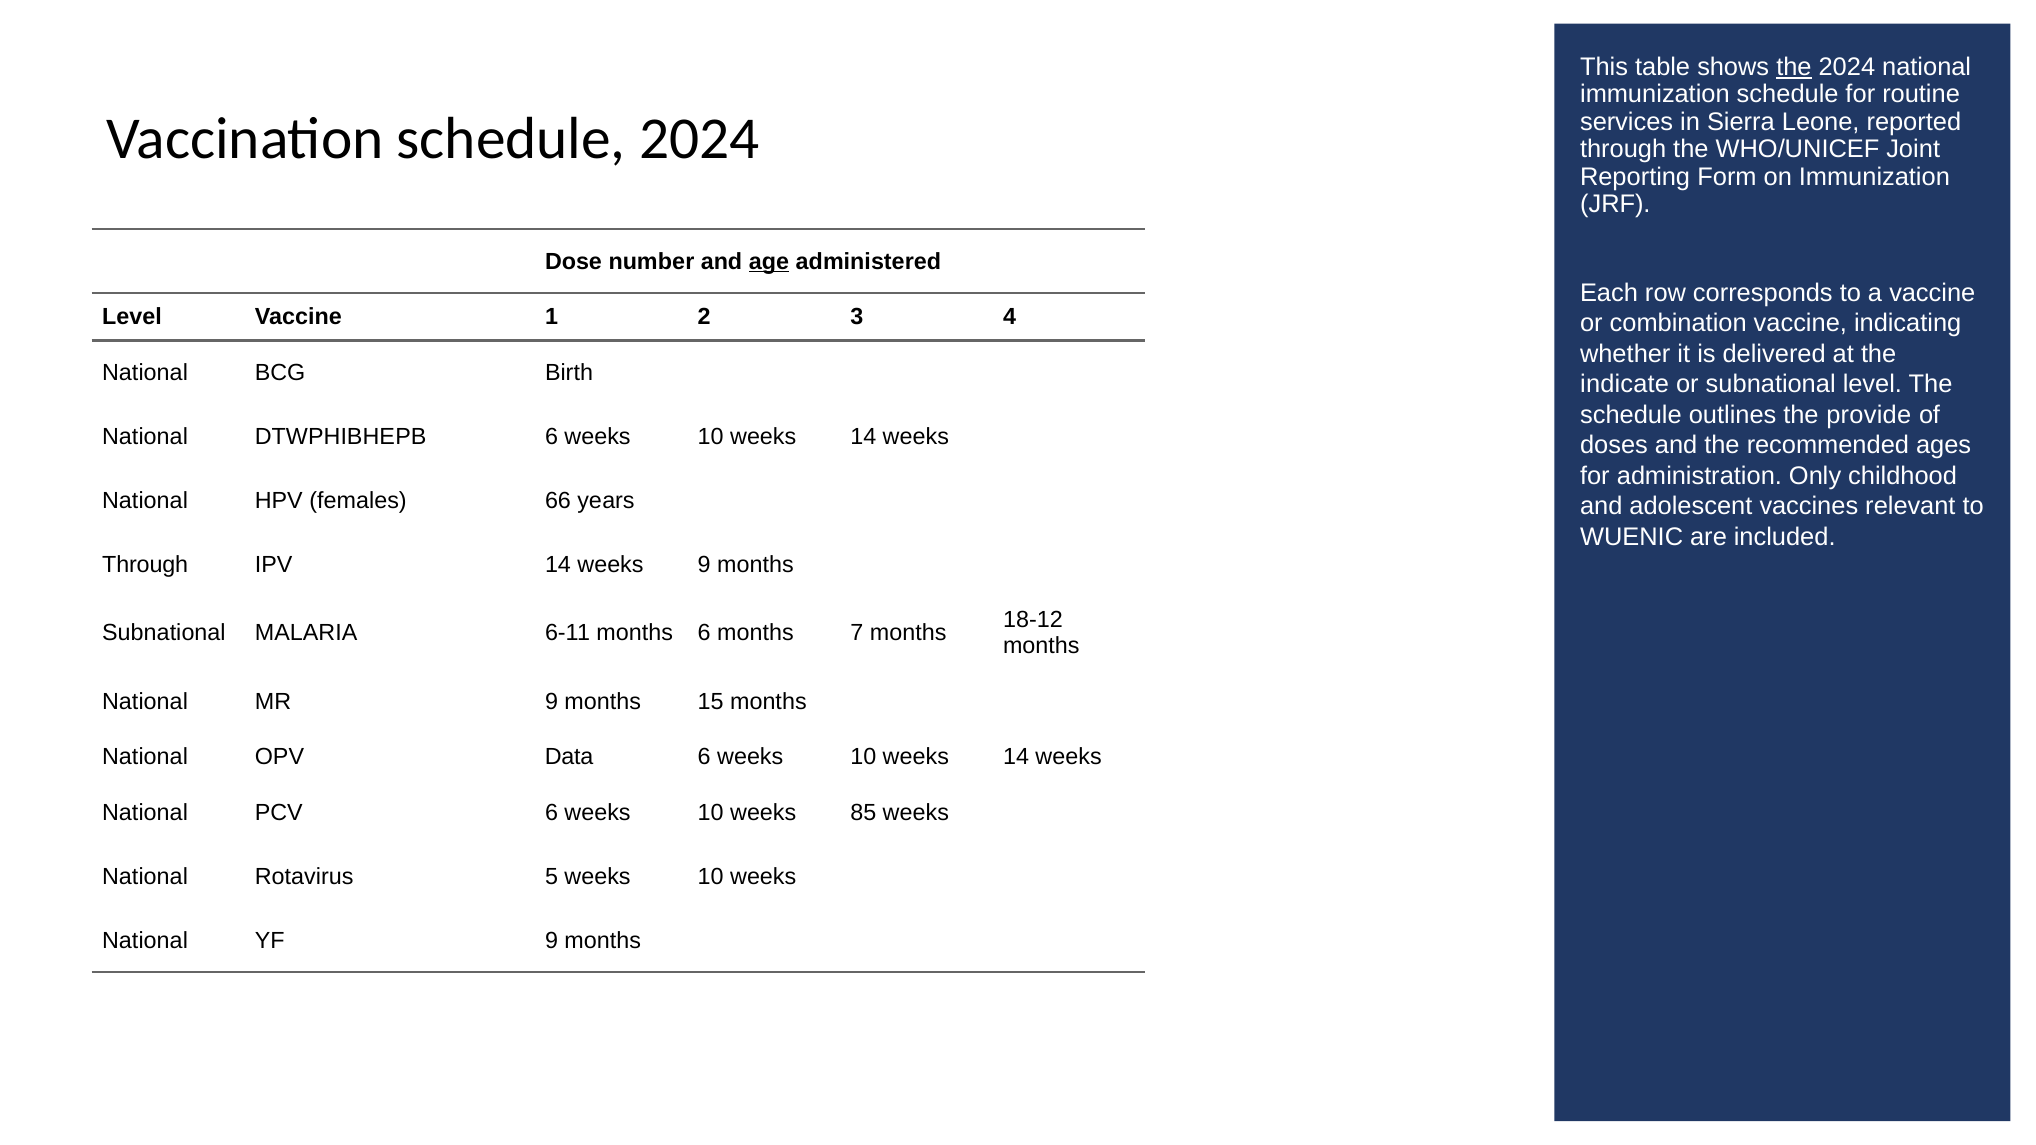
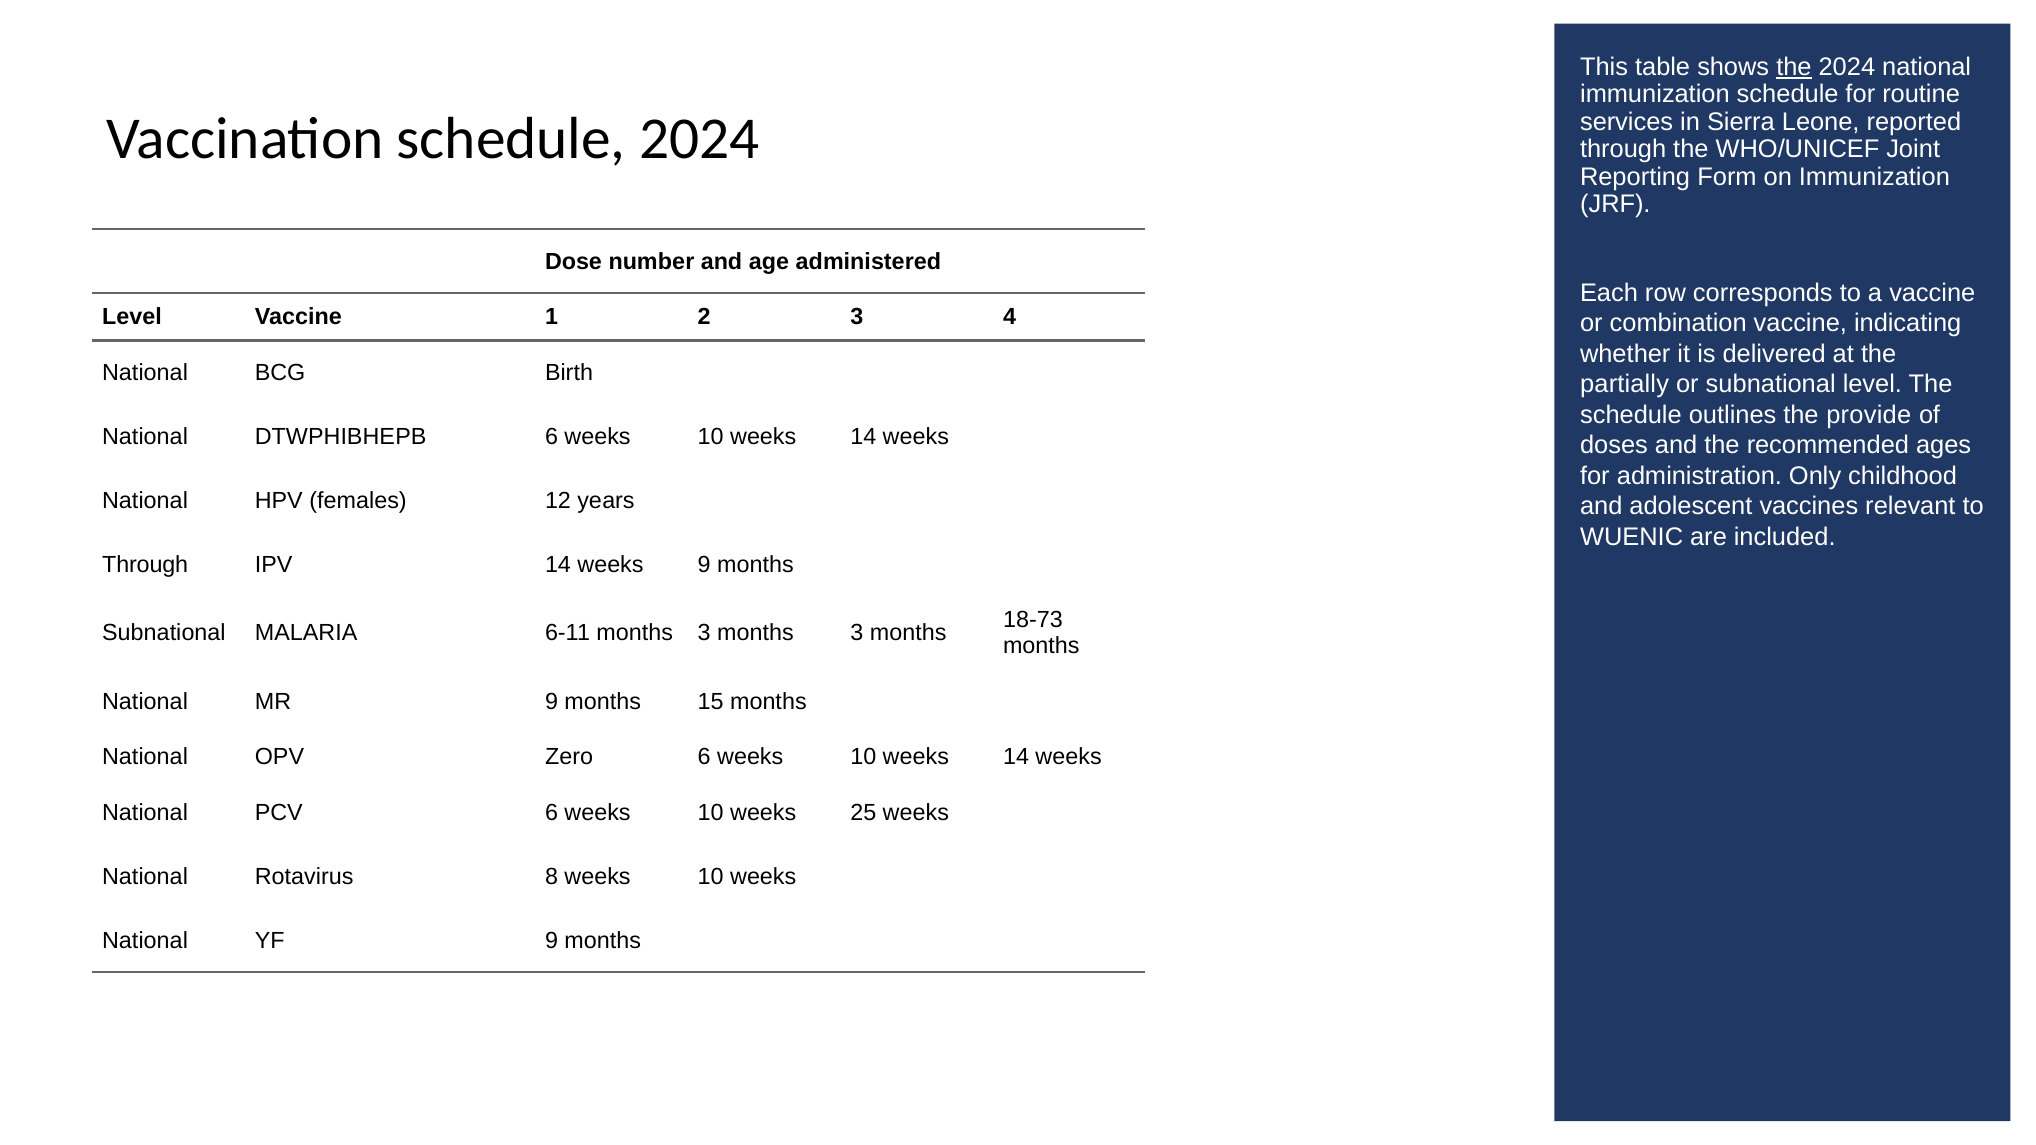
age underline: present -> none (769, 261)
indicate: indicate -> partially (1625, 384)
66: 66 -> 12 (558, 501)
18-12: 18-12 -> 18-73 (1033, 620)
6-11 months 6: 6 -> 3 (704, 633)
7: 7 -> 3 (857, 633)
Data: Data -> Zero (569, 757)
85: 85 -> 25 (863, 813)
5: 5 -> 8 (552, 877)
